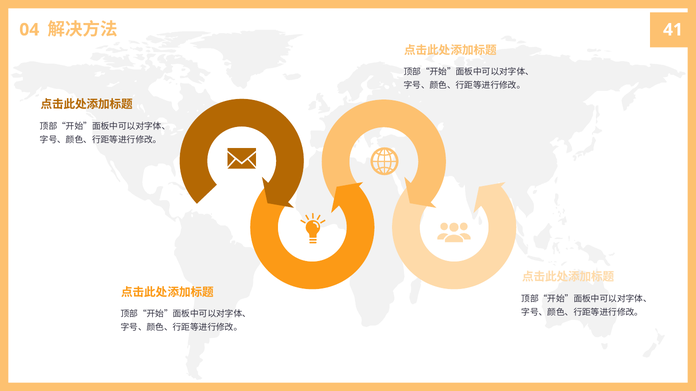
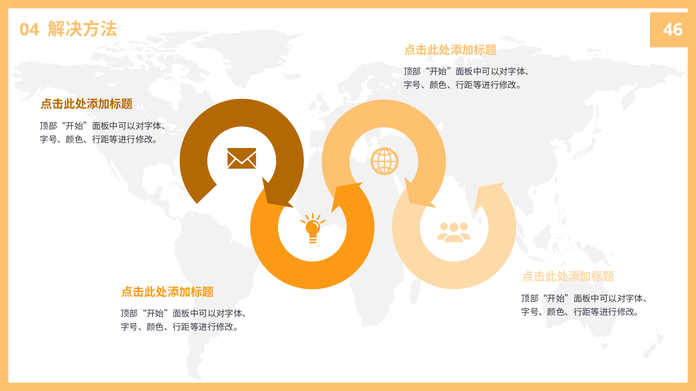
41: 41 -> 46 (673, 30)
